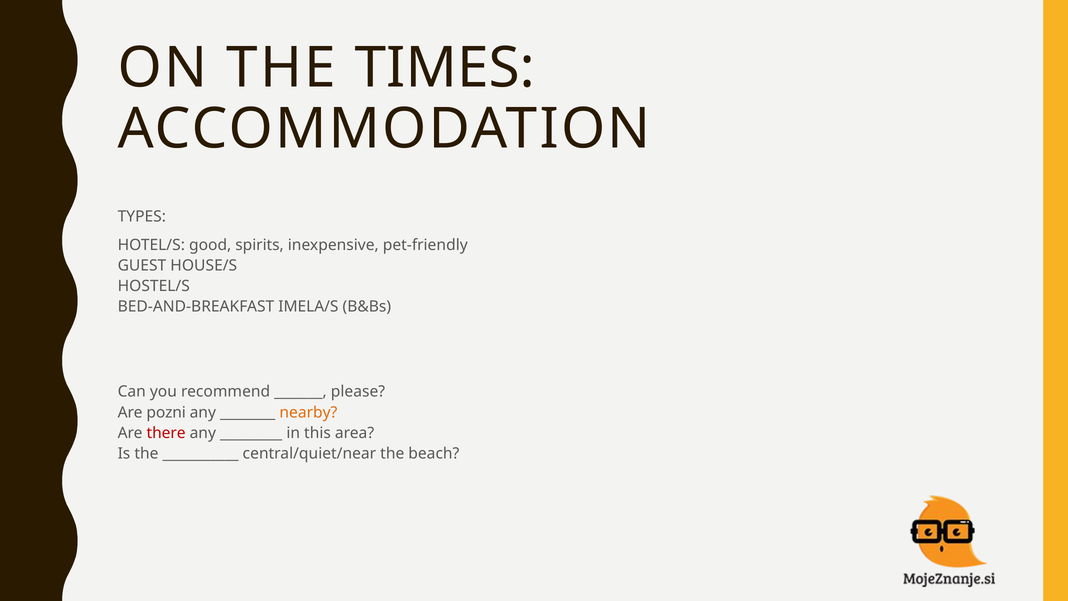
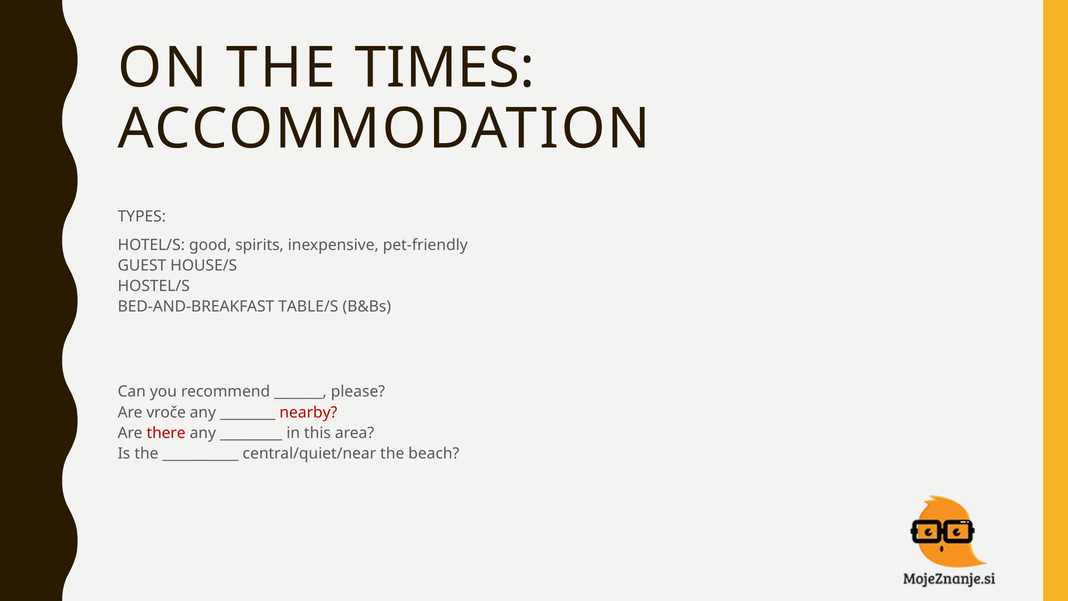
IMELA/S: IMELA/S -> TABLE/S (308, 307)
pozni: pozni -> vroče (166, 412)
nearby colour: orange -> red (308, 412)
